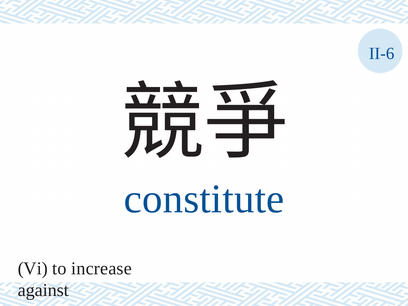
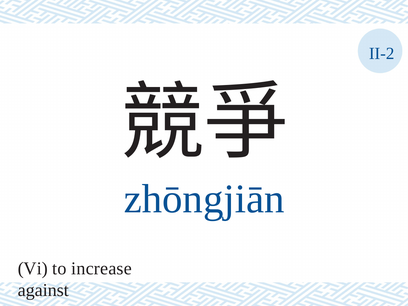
II-6: II-6 -> II-2 (382, 53)
constitute: constitute -> zhōngjiān (204, 199)
